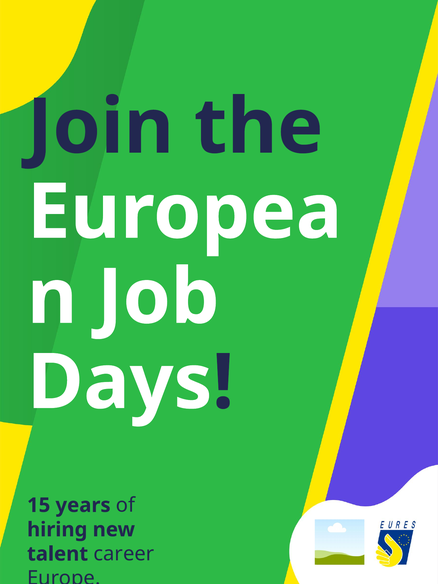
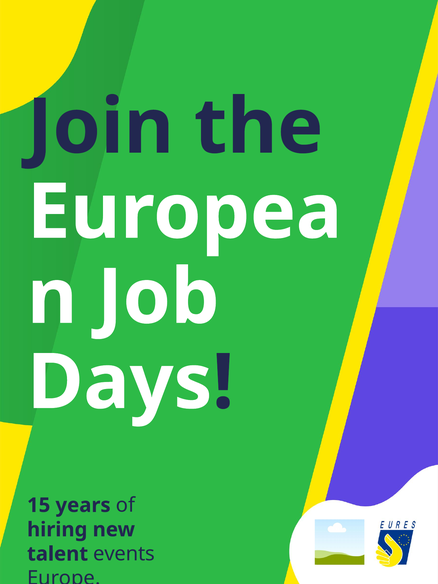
career: career -> events (124, 554)
